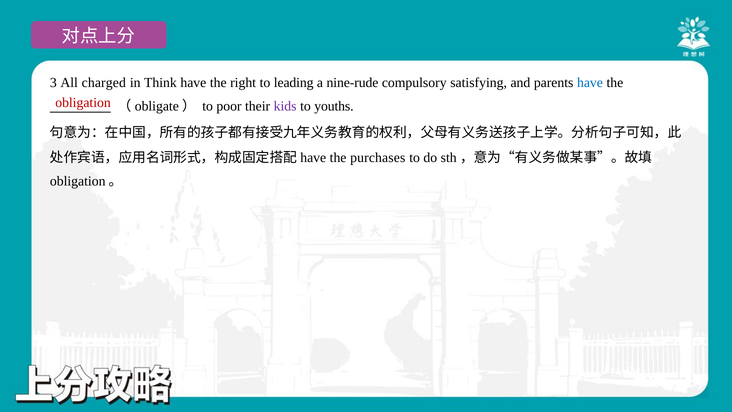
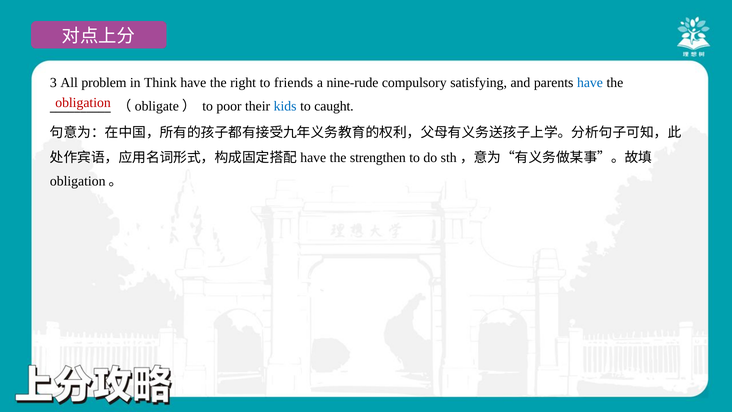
charged: charged -> problem (104, 83)
leading: leading -> friends (294, 83)
kids colour: purple -> blue (285, 106)
youths: youths -> caught (334, 106)
purchases: purchases -> strengthen (378, 158)
